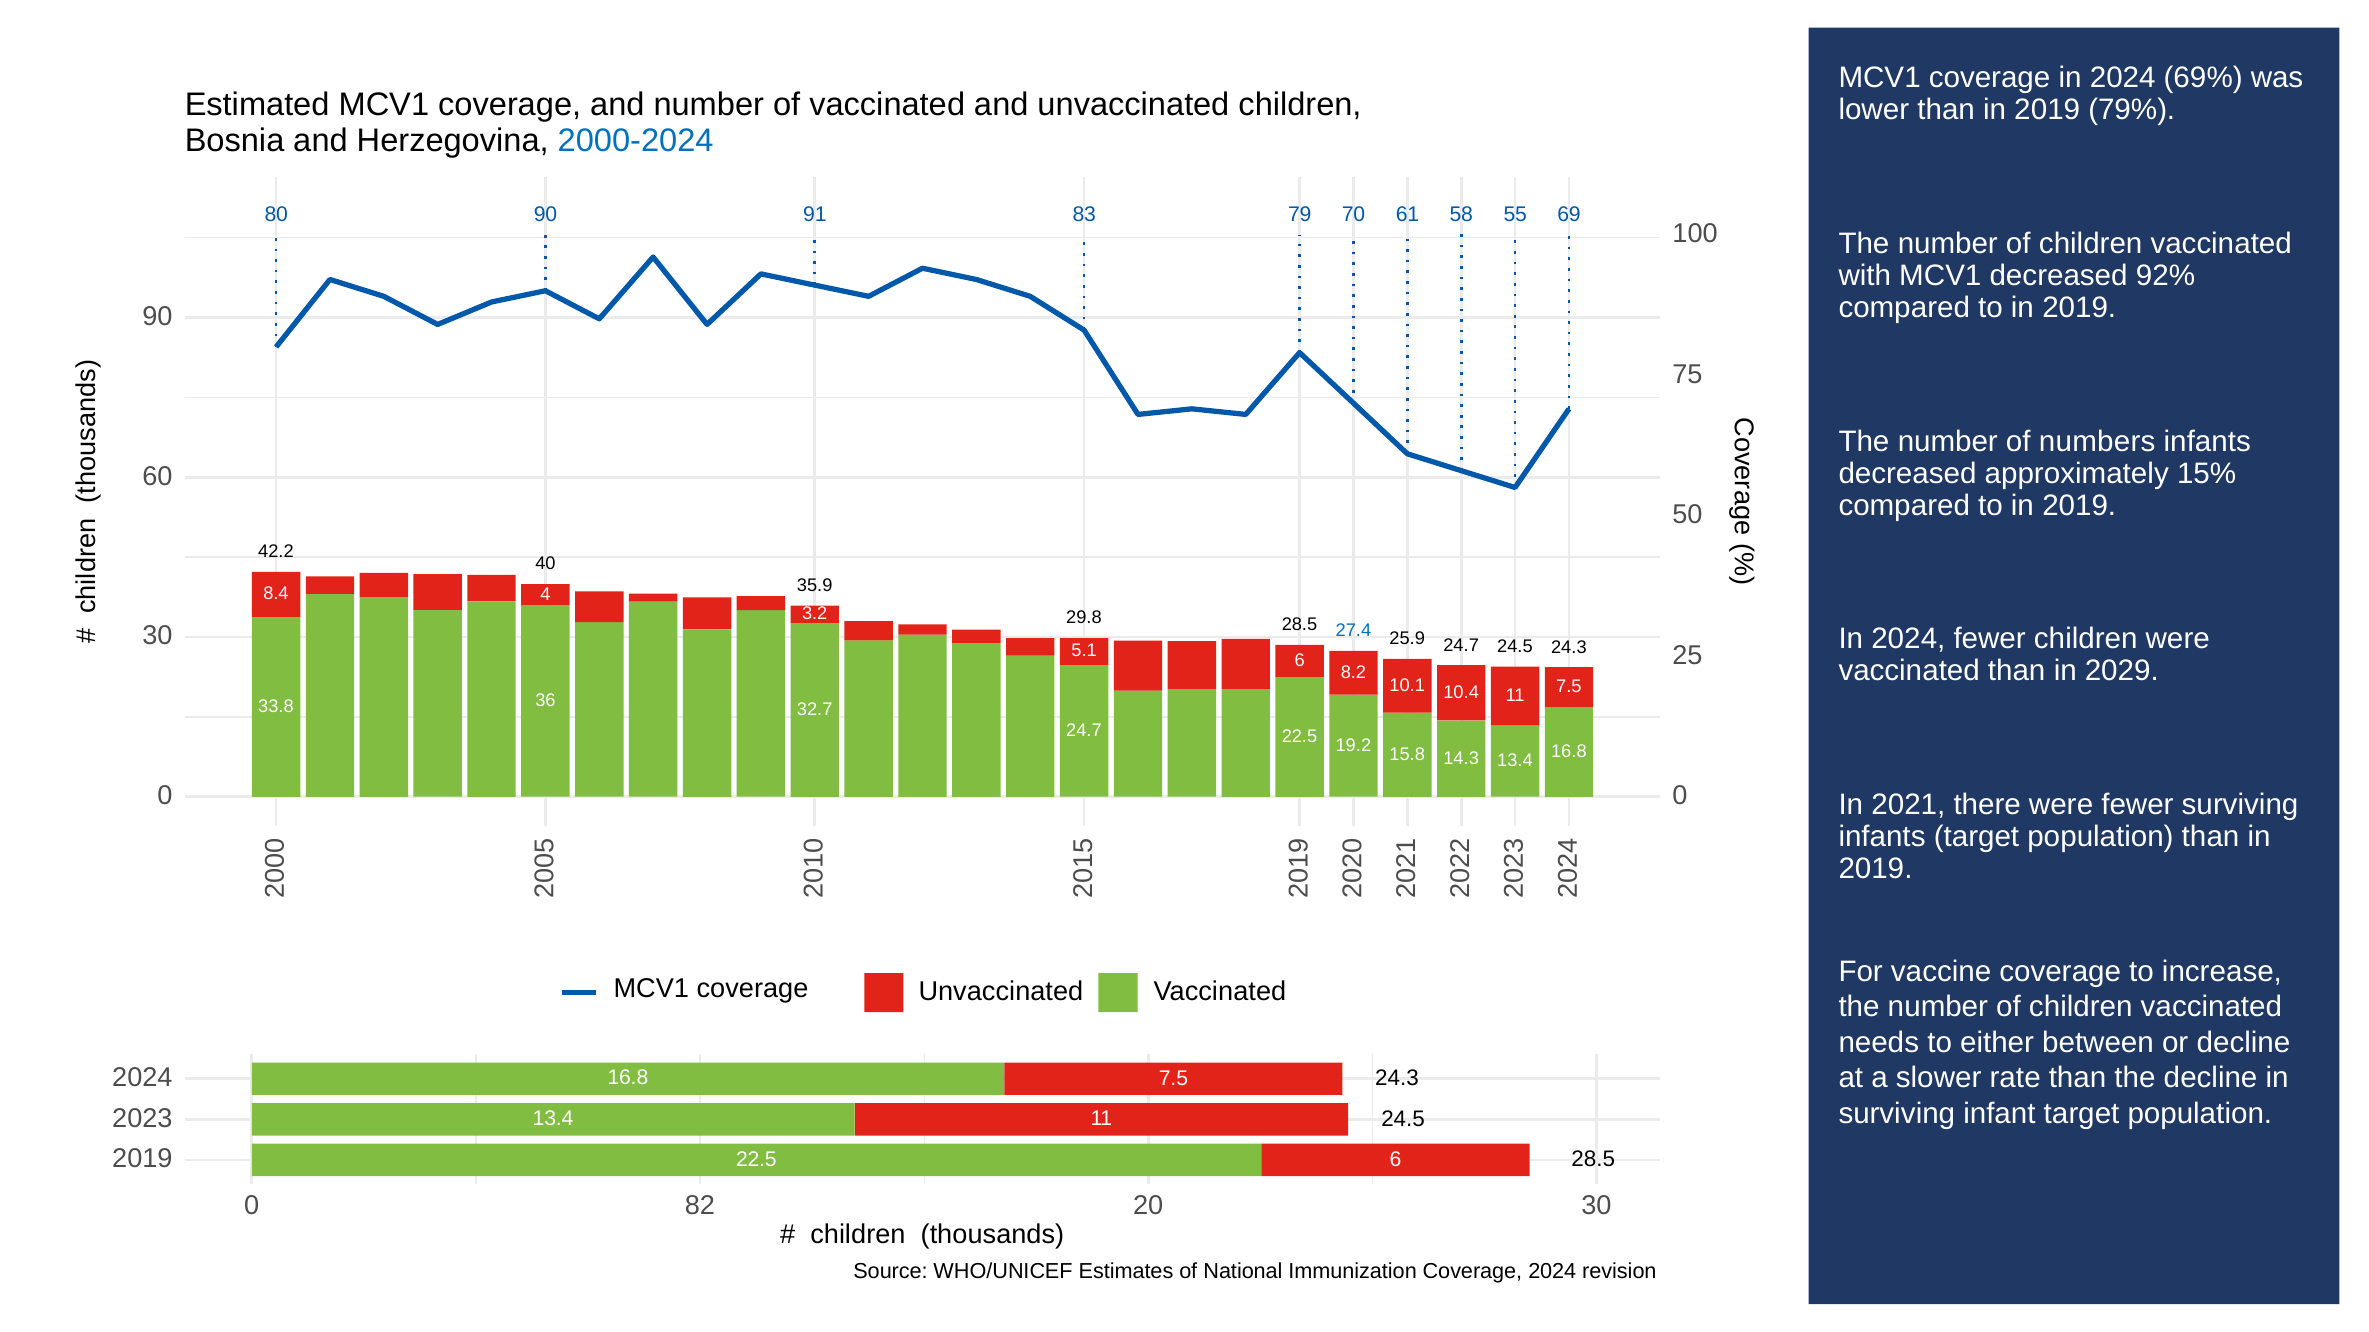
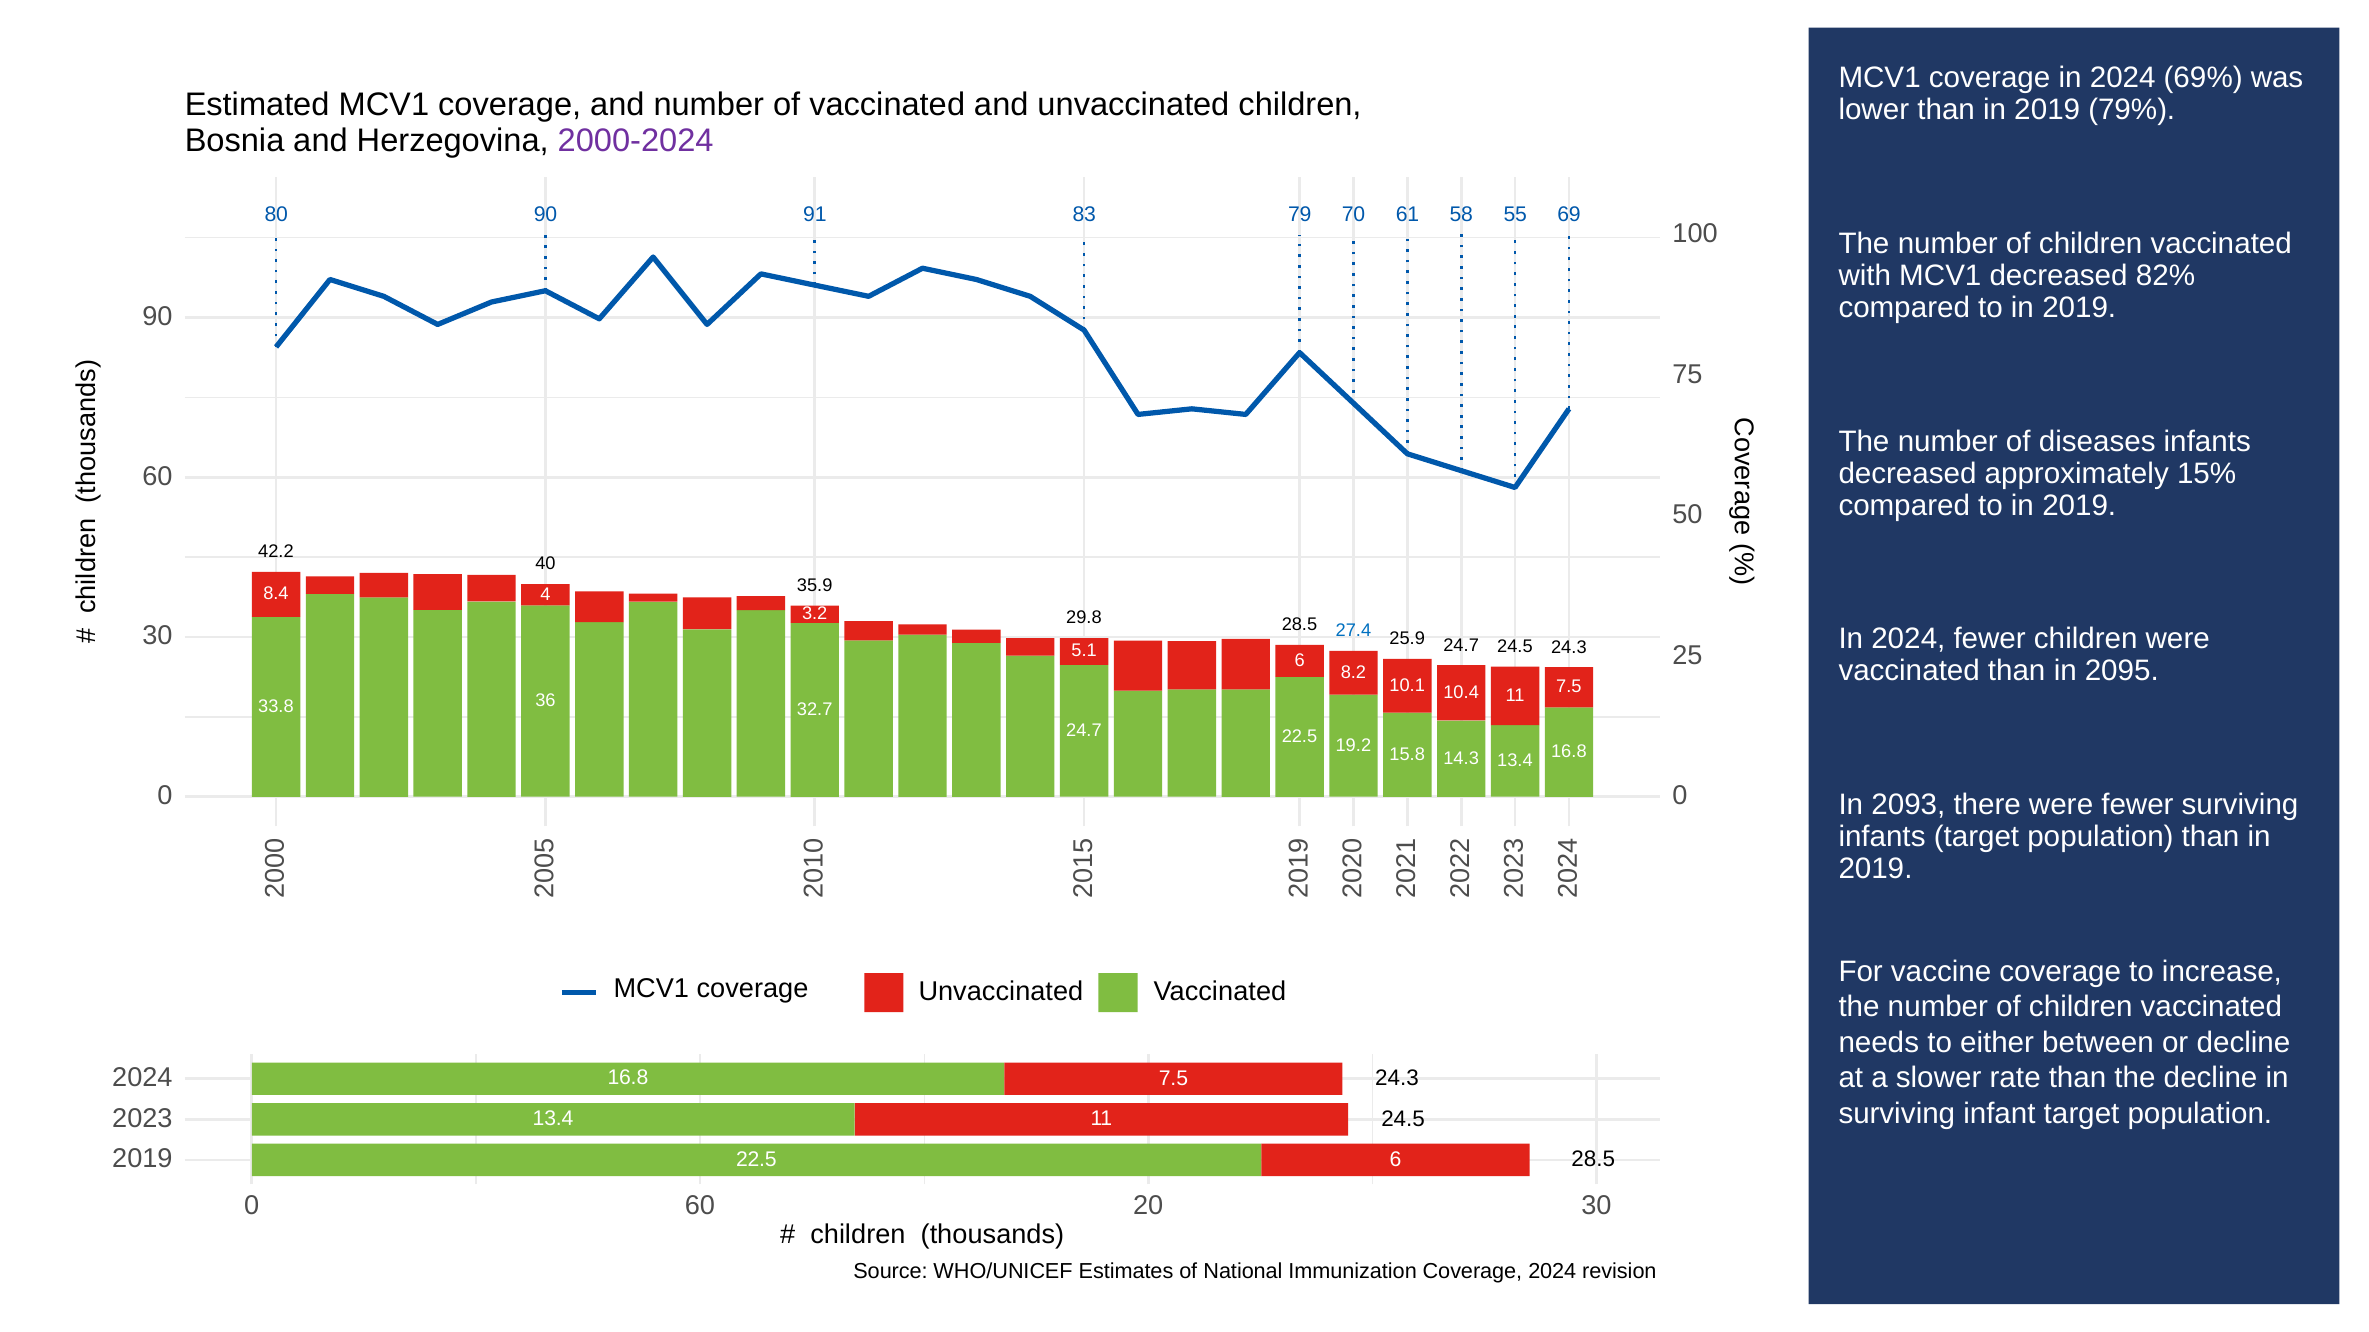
2000-2024 colour: blue -> purple (636, 140)
92%: 92% -> 82% (2166, 276)
numbers: numbers -> diseases (2097, 442)
2029: 2029 -> 2095 (2122, 671)
2021: 2021 -> 2093 (1908, 805)
0 82: 82 -> 60 (700, 1206)
